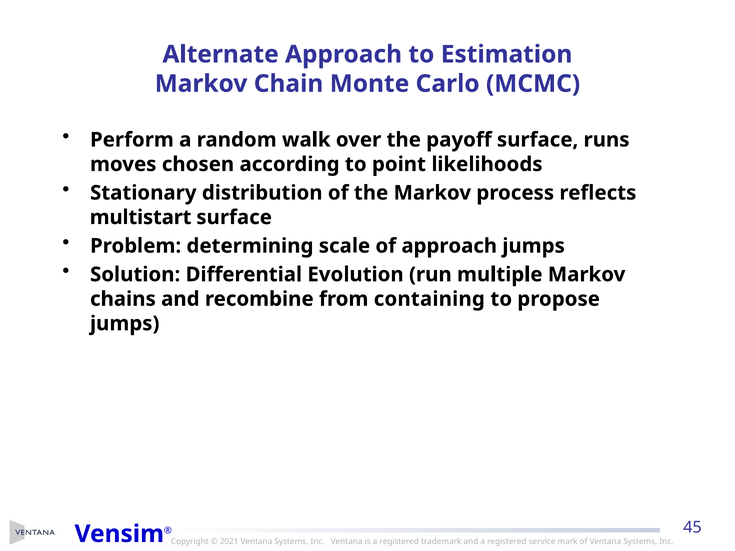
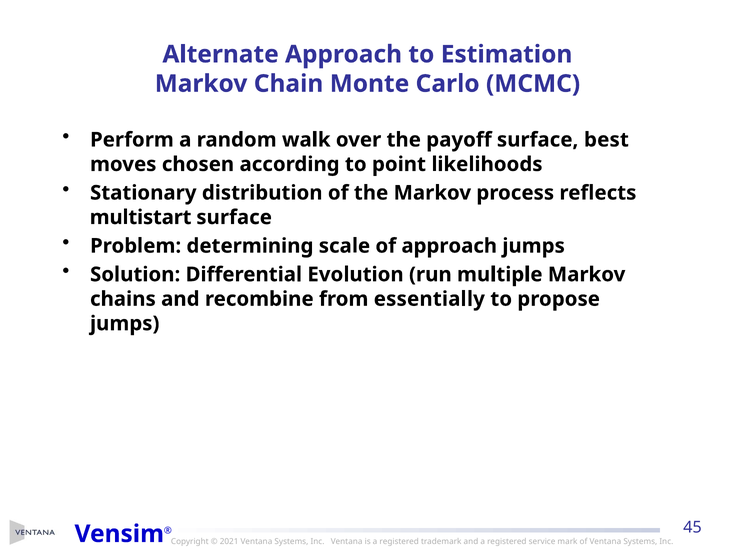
runs: runs -> best (606, 140)
containing: containing -> essentially (429, 299)
